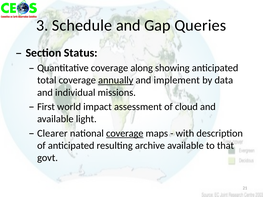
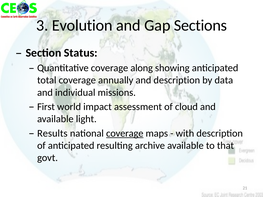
Schedule: Schedule -> Evolution (82, 25)
Queries: Queries -> Sections (200, 25)
annually underline: present -> none (116, 80)
and implement: implement -> description (177, 80)
Clearer: Clearer -> Results (52, 133)
